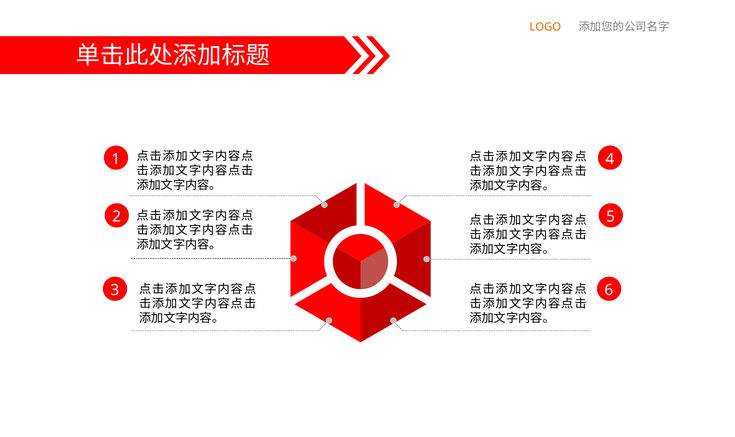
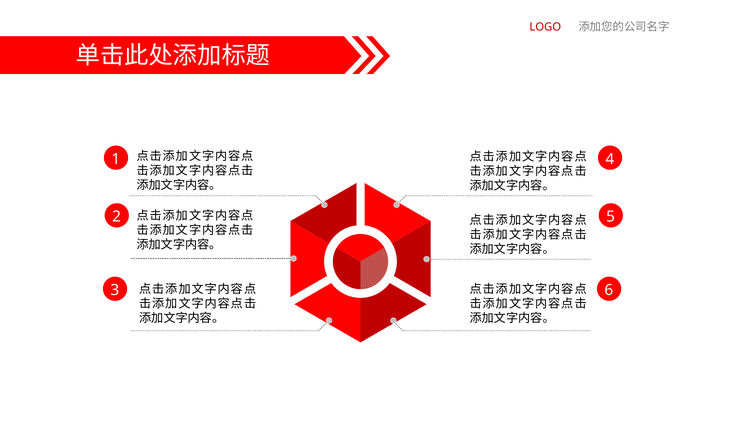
LOGO colour: orange -> red (545, 27)
